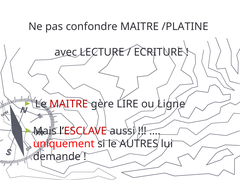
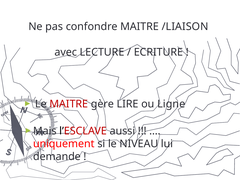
/PLATINE: /PLATINE -> /LIAISON (185, 27)
AUTRES: AUTRES -> NIVEAU (139, 144)
